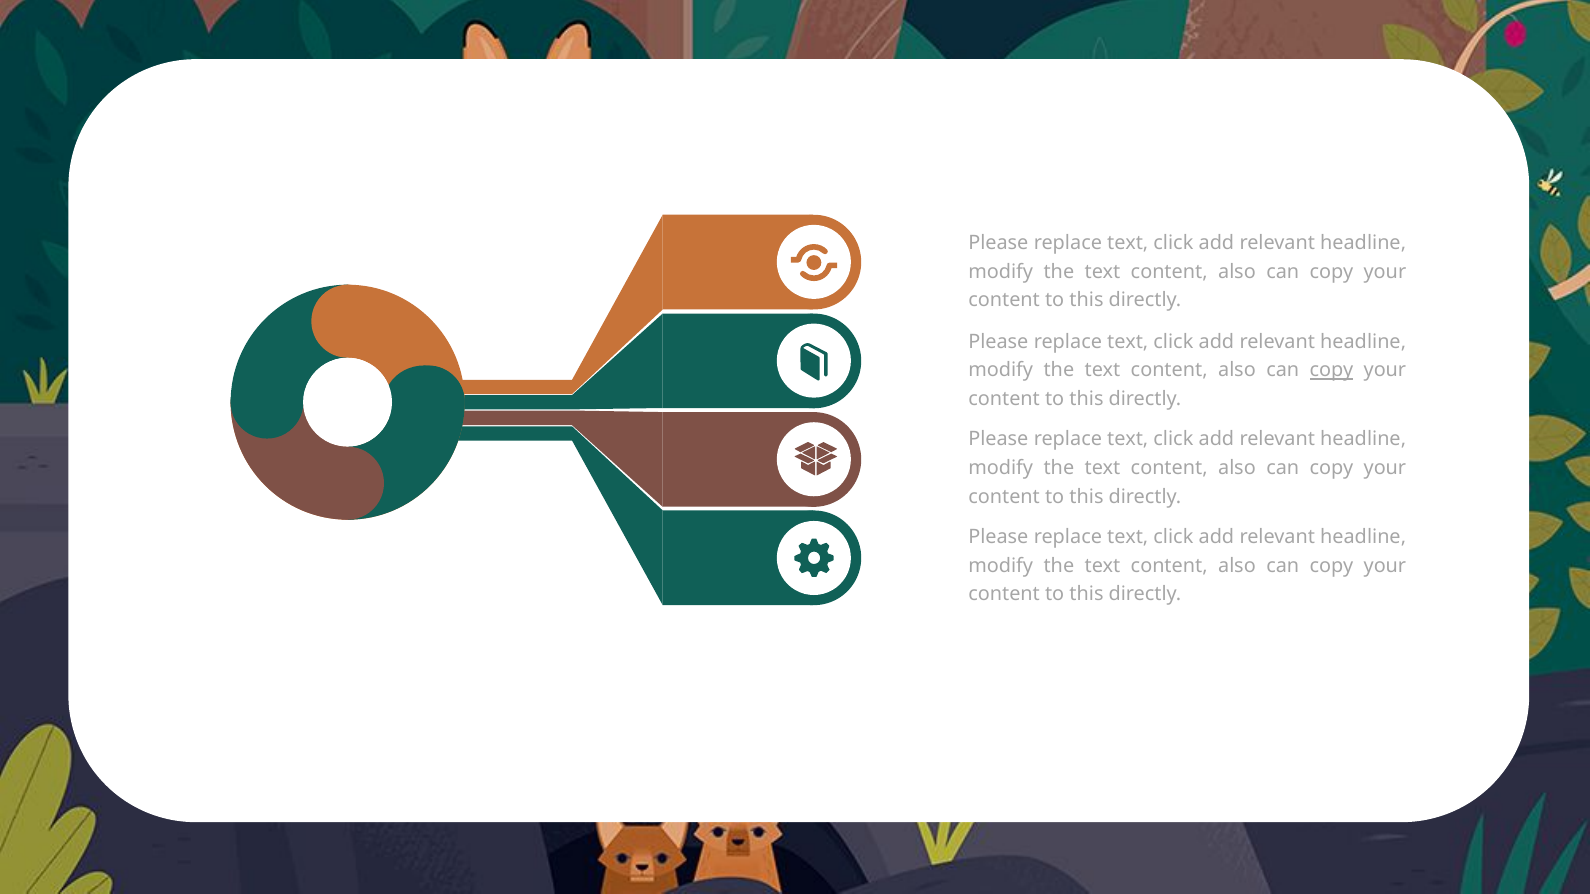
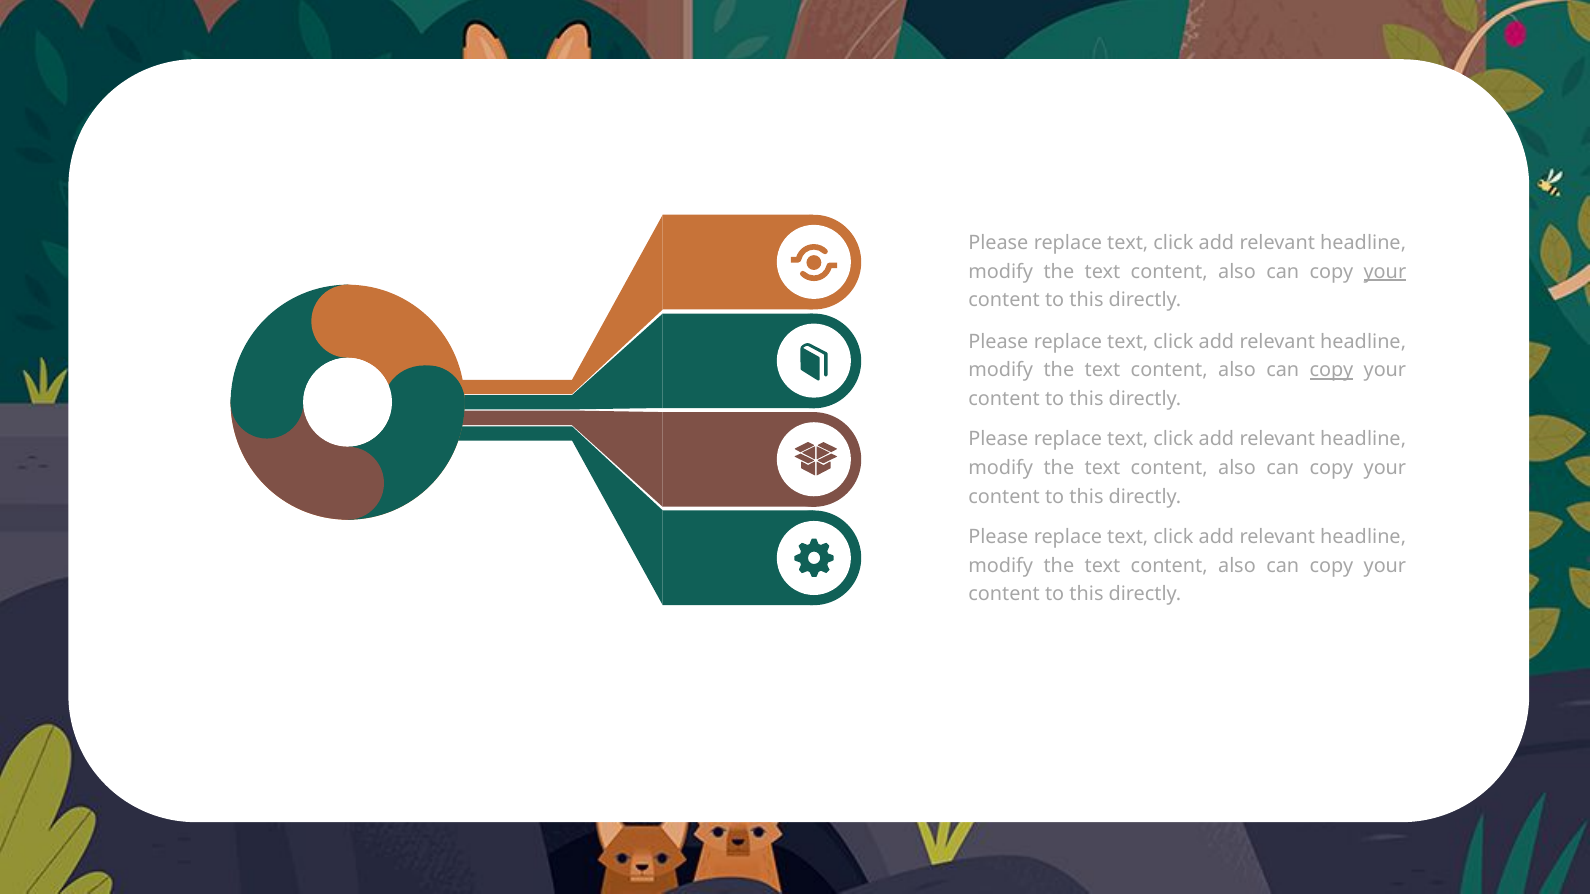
your underline: none -> present (1385, 272)
